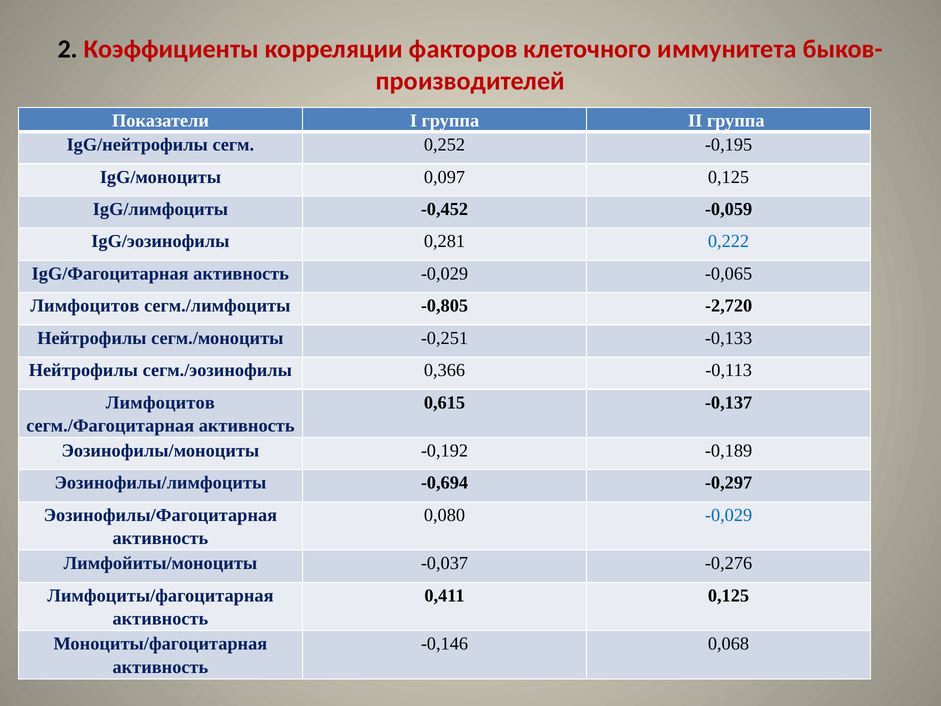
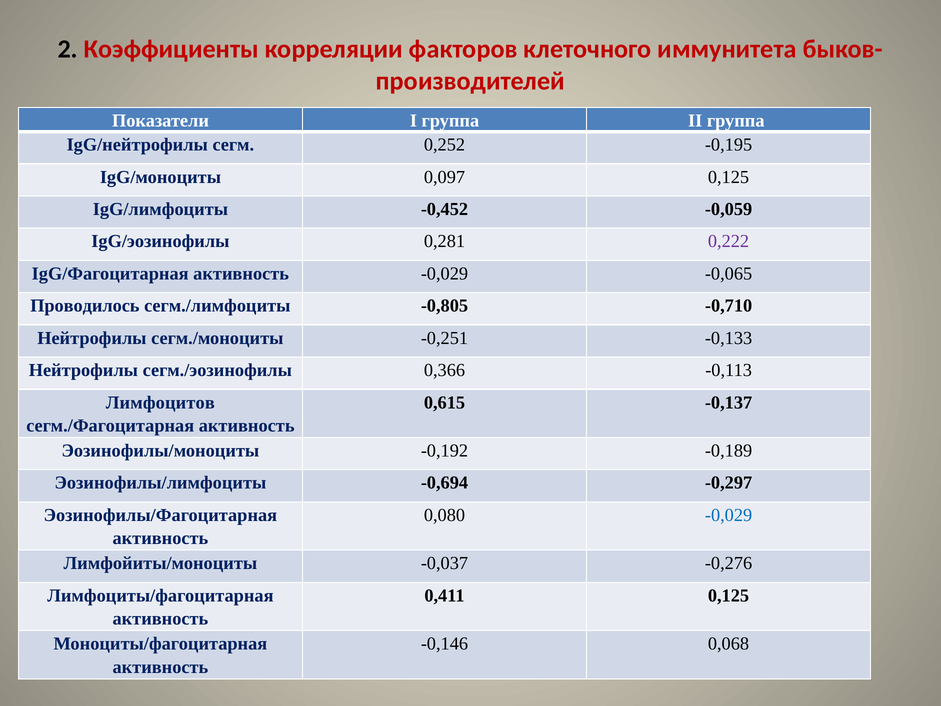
0,222 colour: blue -> purple (729, 241)
Лимфоцитов: Лимфоцитов -> Проводилось (85, 306)
-2,720: -2,720 -> -0,710 (729, 306)
